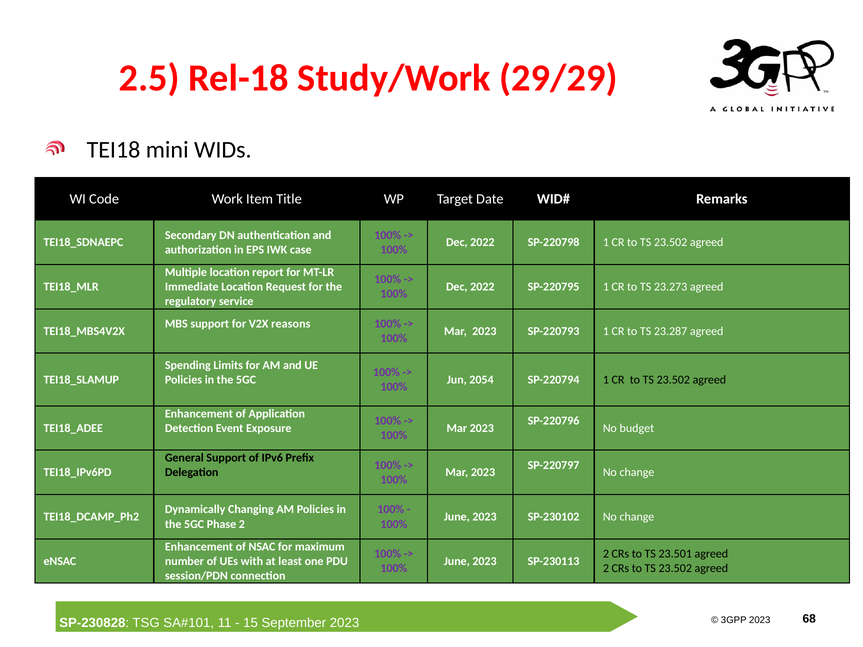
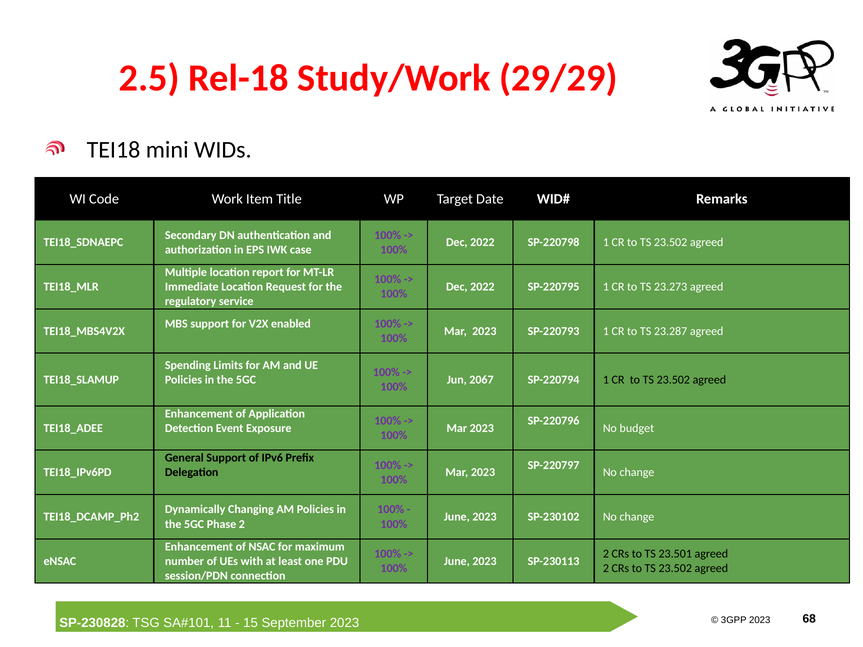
reasons: reasons -> enabled (291, 324)
2054: 2054 -> 2067 (481, 380)
